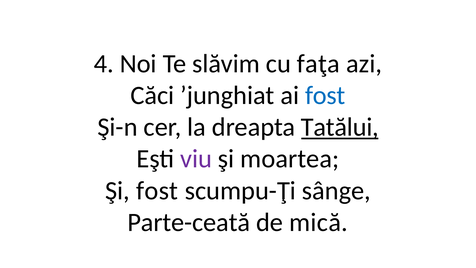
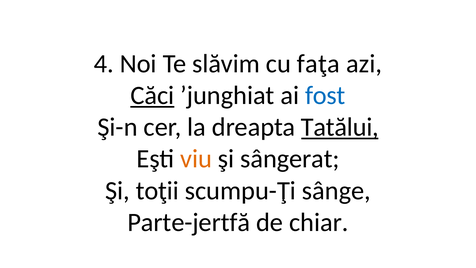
Căci underline: none -> present (152, 95)
viu colour: purple -> orange (196, 159)
moartea: moartea -> sângerat (290, 159)
Şi fost: fost -> toţii (157, 190)
Parte-ceată: Parte-ceată -> Parte-jertfă (189, 222)
mică: mică -> chiar (319, 222)
